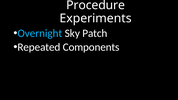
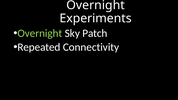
Procedure: Procedure -> Overnight (96, 5)
Overnight colour: light blue -> light green (40, 33)
Components: Components -> Connectivity (91, 47)
